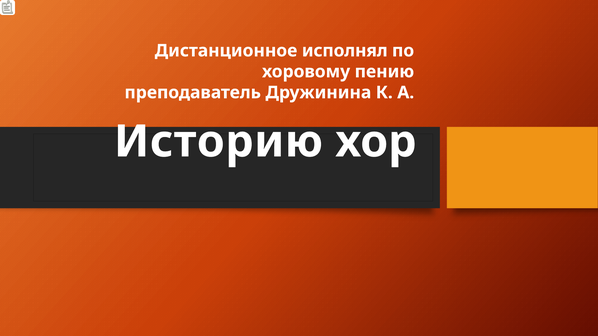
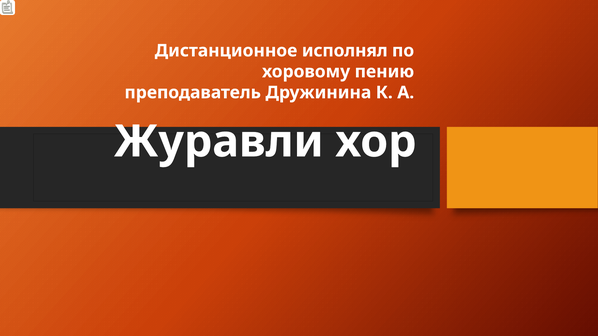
Историю: Историю -> Журавли (219, 142)
